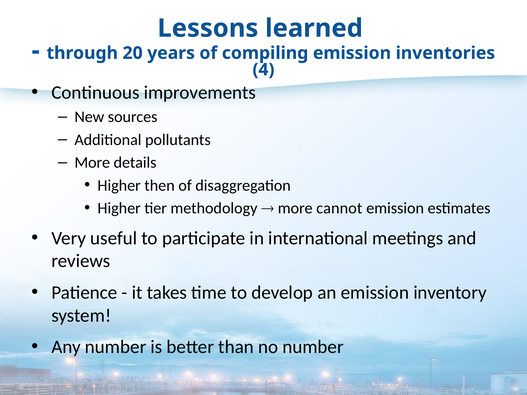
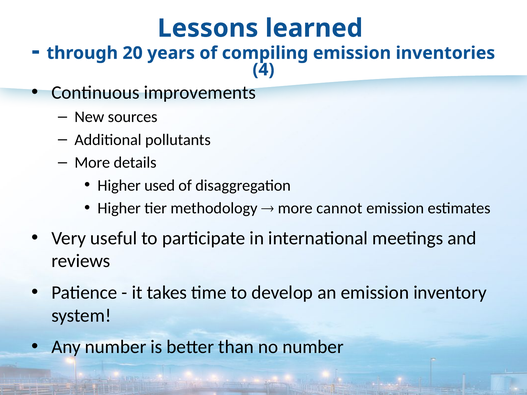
then: then -> used (160, 185)
